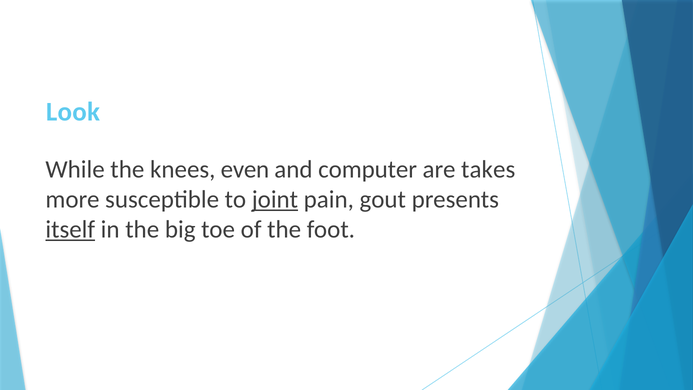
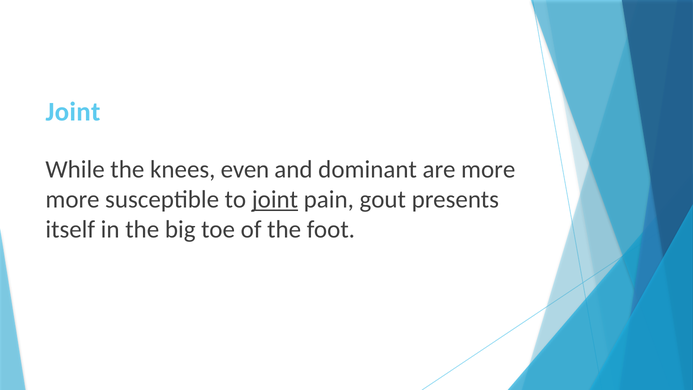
Look: Look -> Joint (73, 112)
computer: computer -> dominant (368, 169)
are takes: takes -> more (488, 169)
itself underline: present -> none (70, 229)
